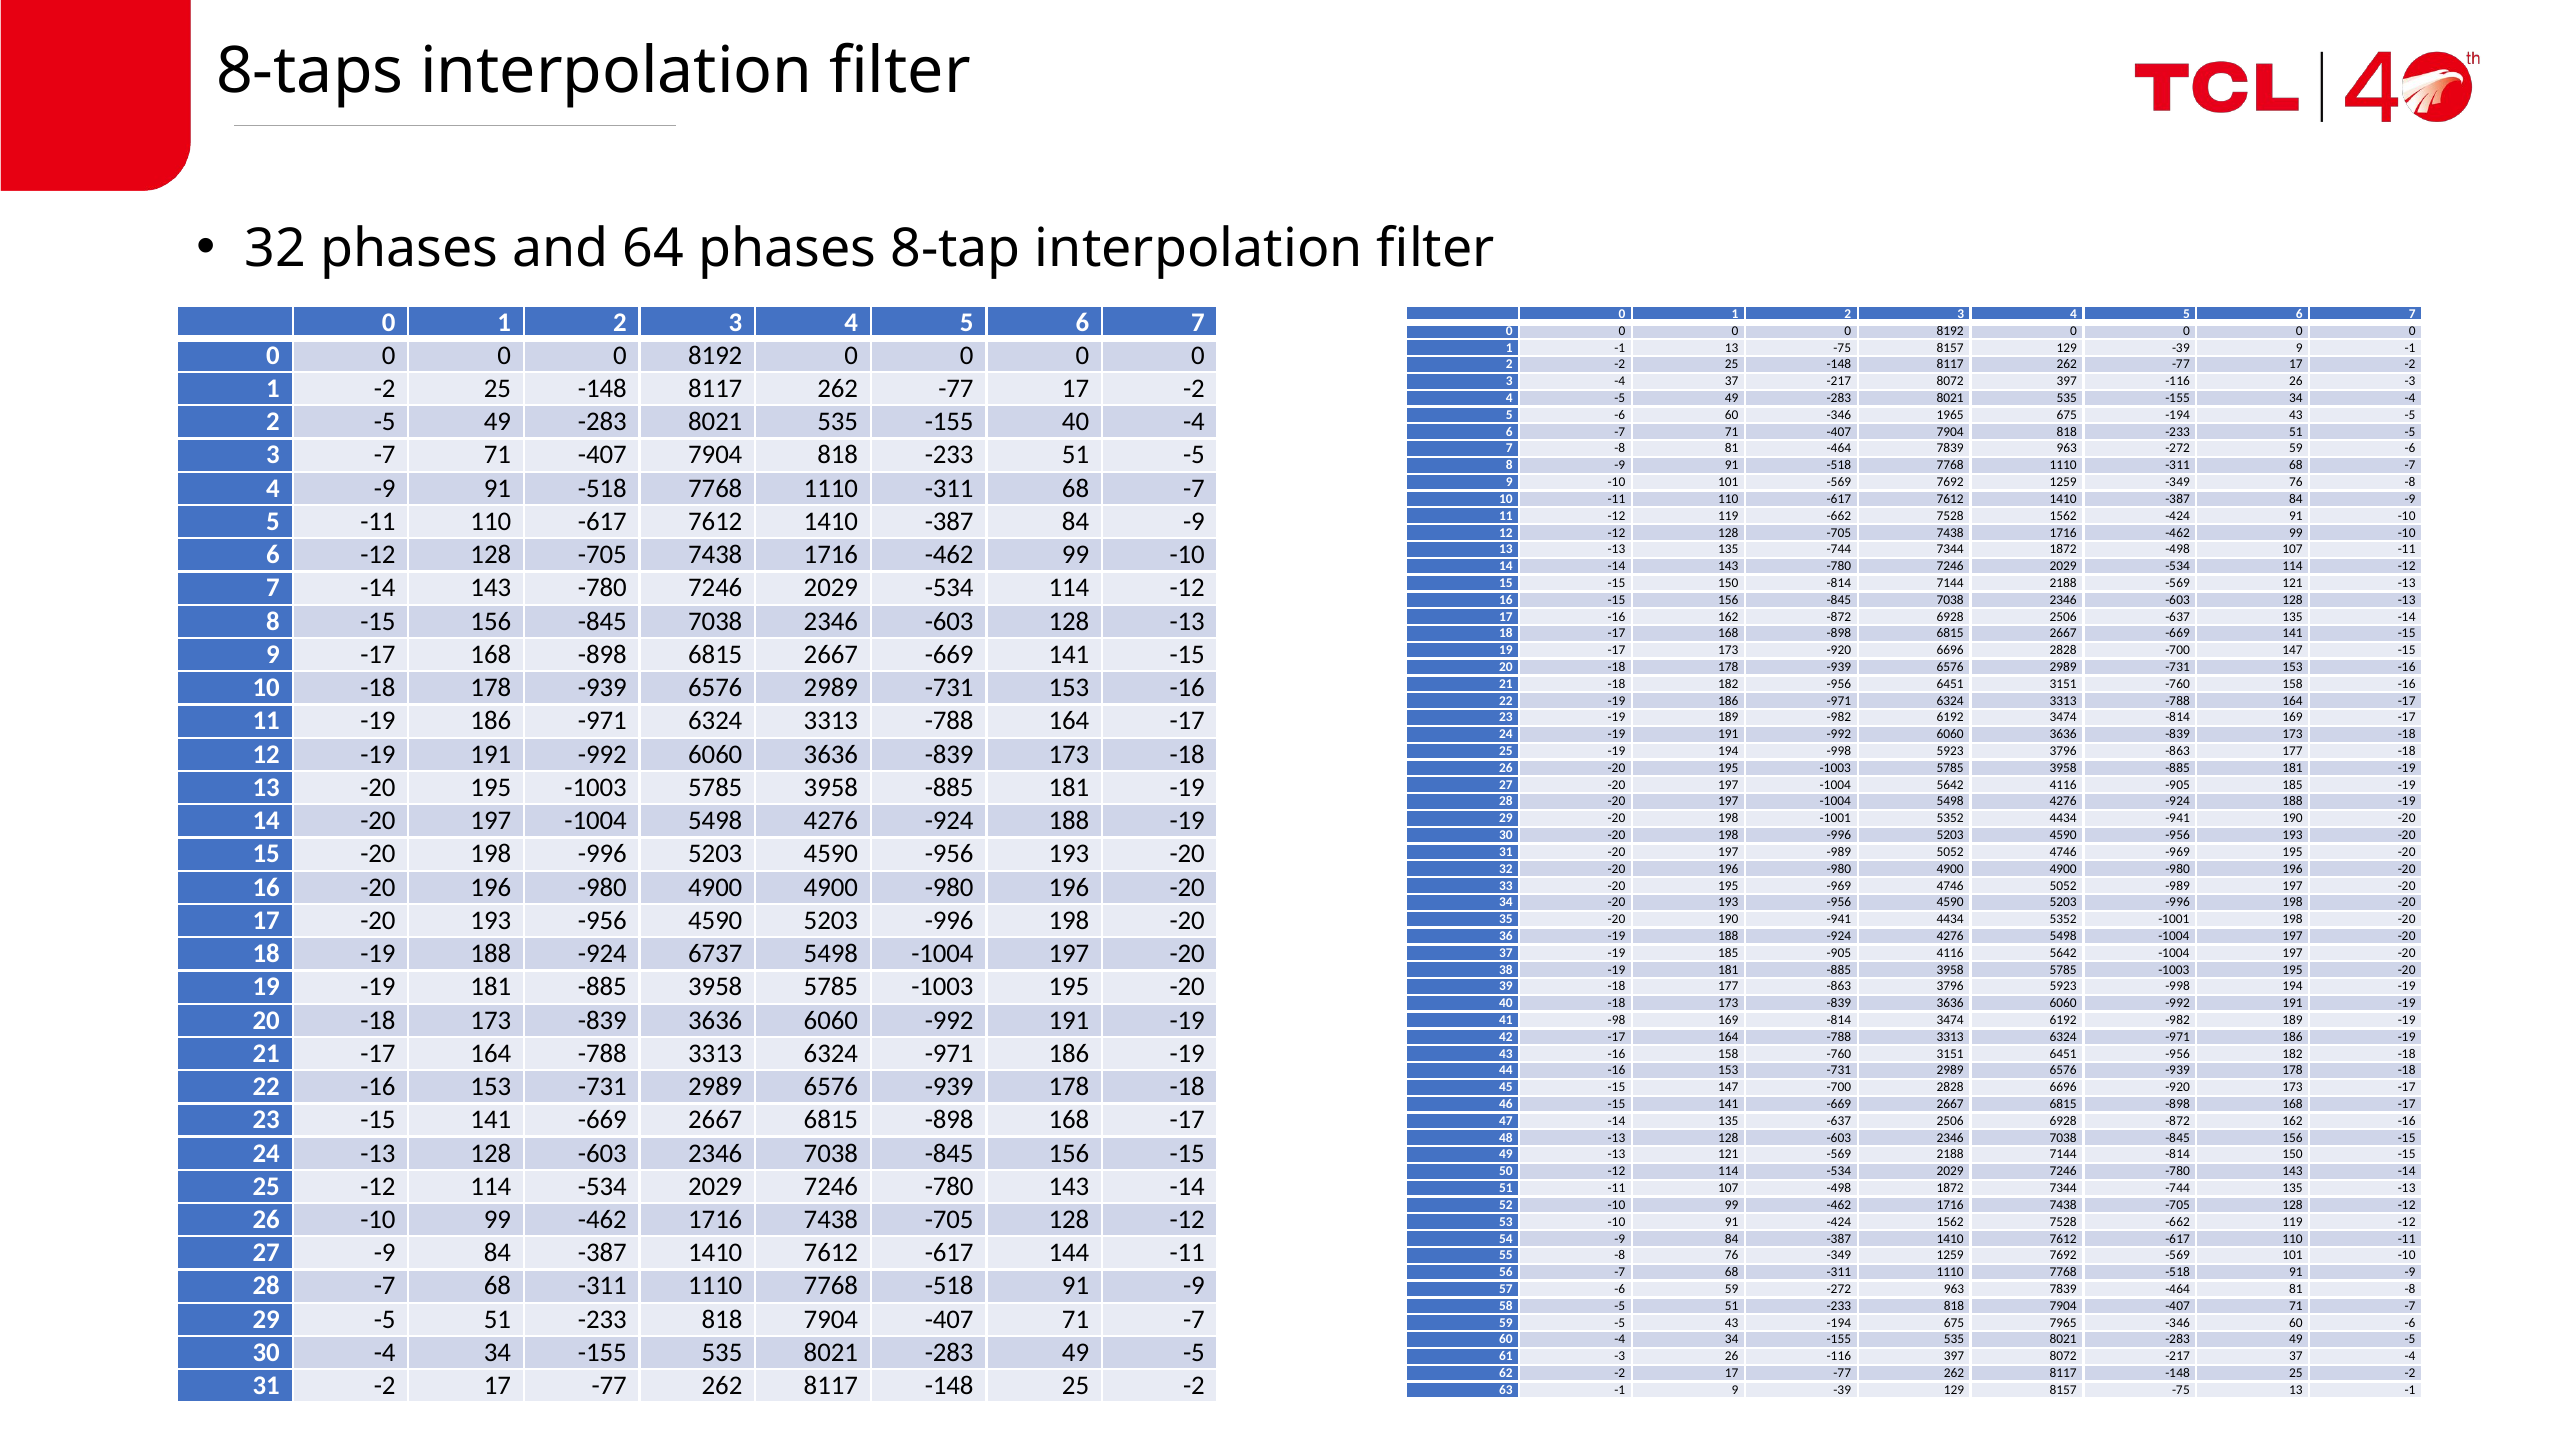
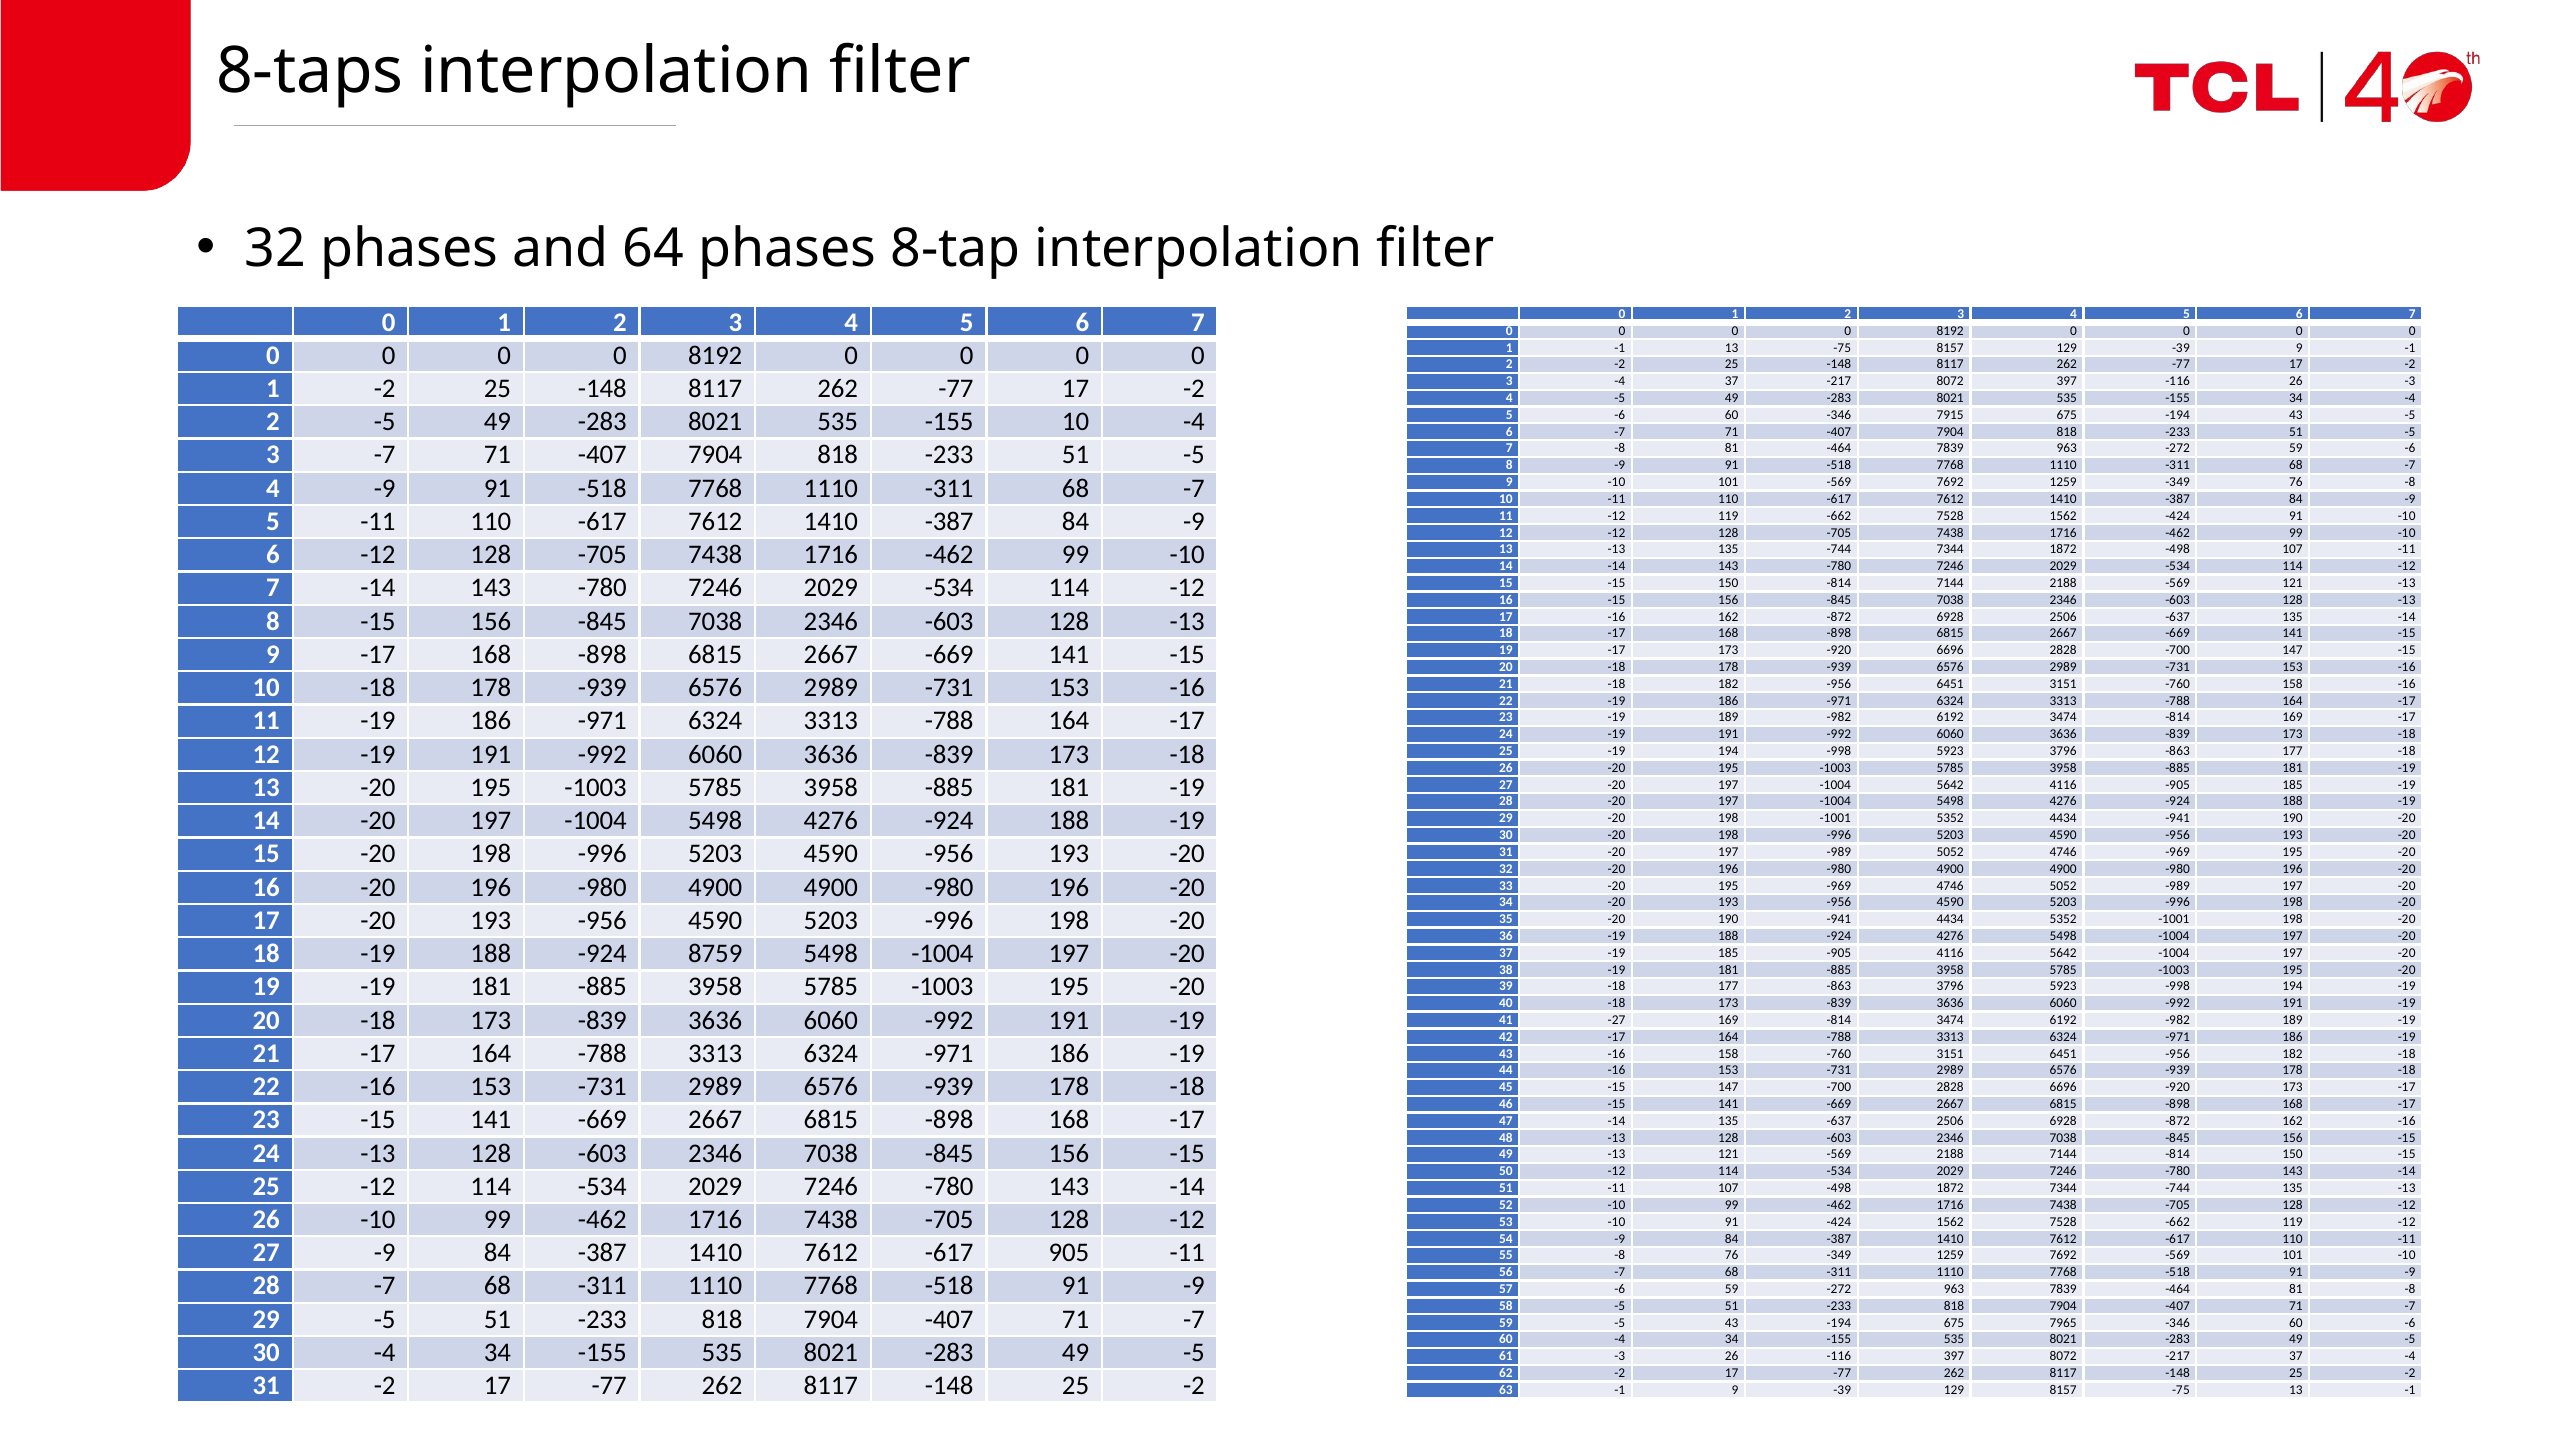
1965: 1965 -> 7915 (1950, 415)
-155 40: 40 -> 10 (1076, 422)
6737: 6737 -> 8759 (715, 954)
-98: -98 -> -27 (1617, 1020)
144: 144 -> 905 (1069, 1253)
